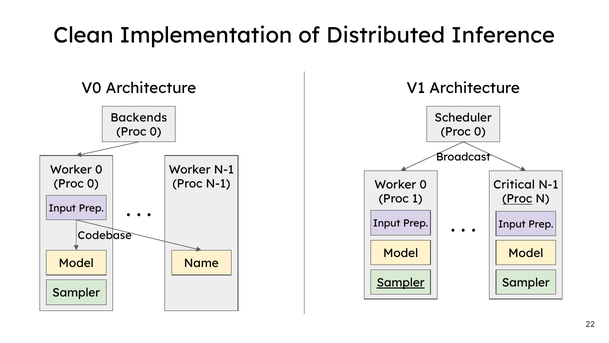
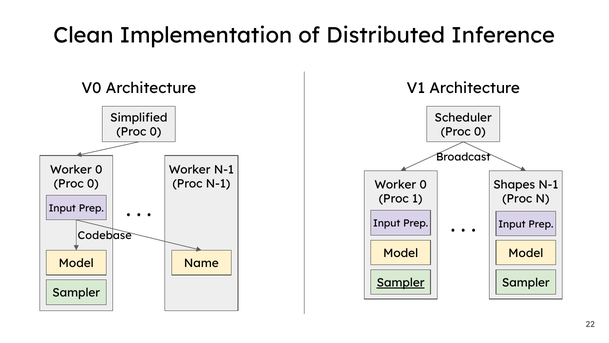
Backends: Backends -> Simplified (139, 118)
Critical: Critical -> Shapes (514, 185)
Proc underline: present -> none (517, 199)
